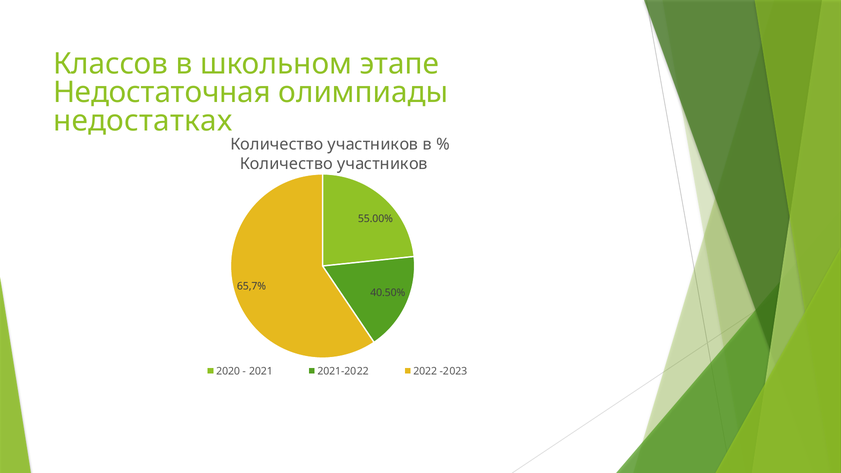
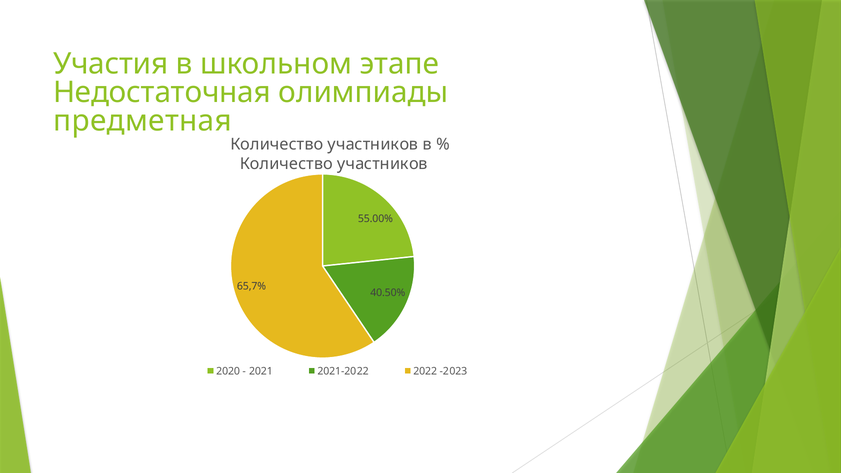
Классов: Классов -> Участия (111, 64)
недостатках: недостатках -> предметная (143, 121)
